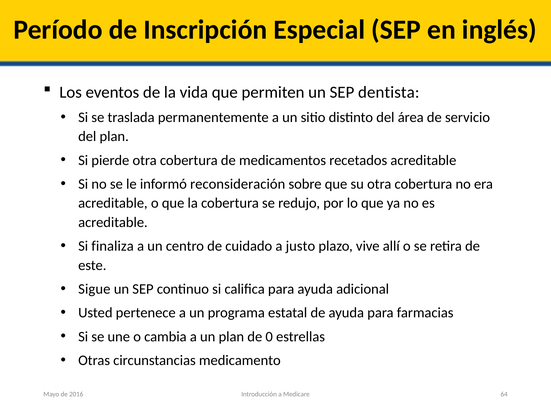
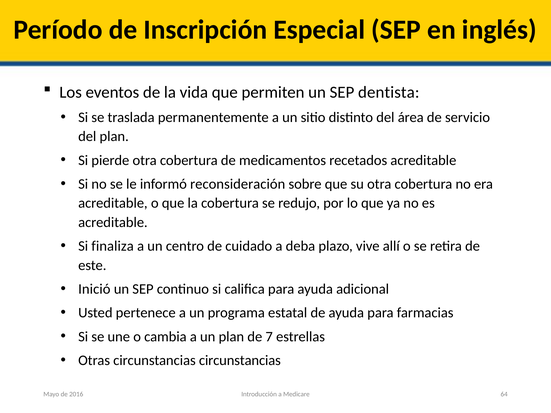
justo: justo -> deba (300, 246)
Sigue: Sigue -> Inició (94, 289)
0: 0 -> 7 (269, 337)
circunstancias medicamento: medicamento -> circunstancias (240, 361)
